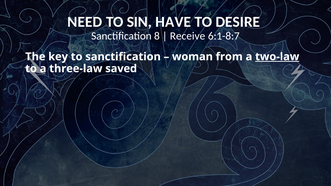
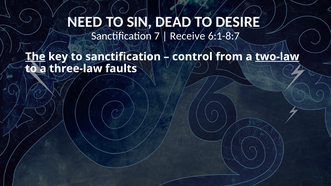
HAVE: HAVE -> DEAD (173, 22)
8: 8 -> 7 (157, 36)
The underline: none -> present (35, 57)
woman: woman -> control (192, 57)
saved: saved -> faults (121, 69)
